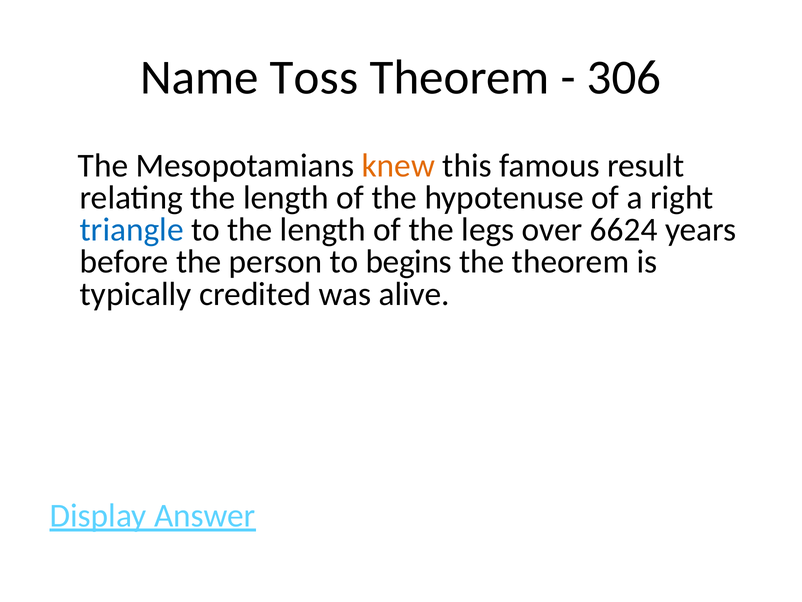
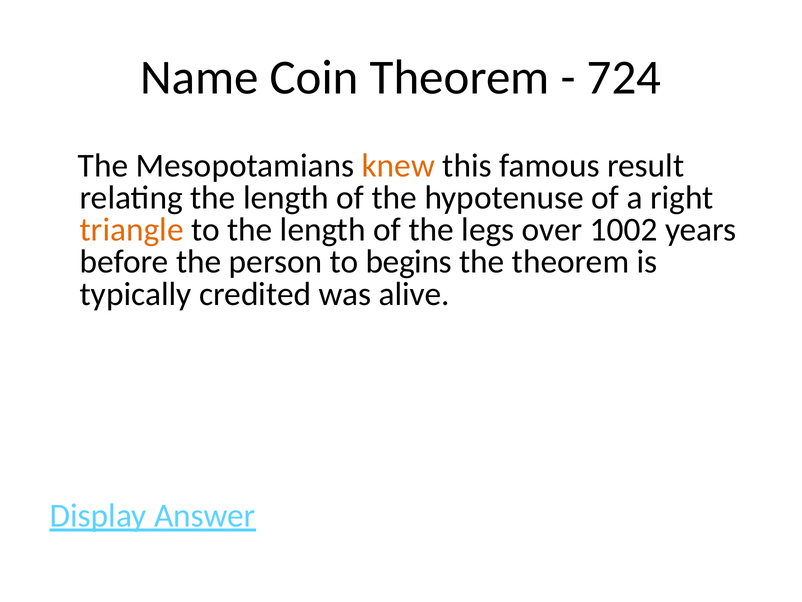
Toss: Toss -> Coin (314, 78)
306: 306 -> 724 (624, 78)
triangle colour: blue -> orange (132, 230)
6624: 6624 -> 1002 (624, 230)
